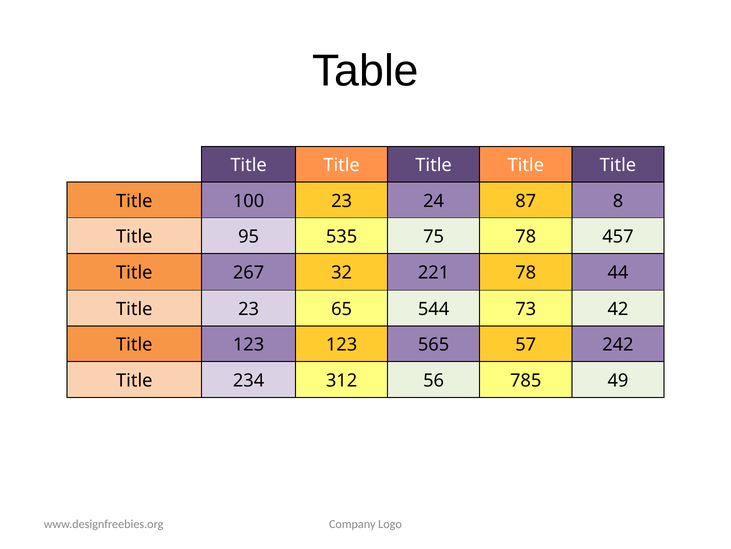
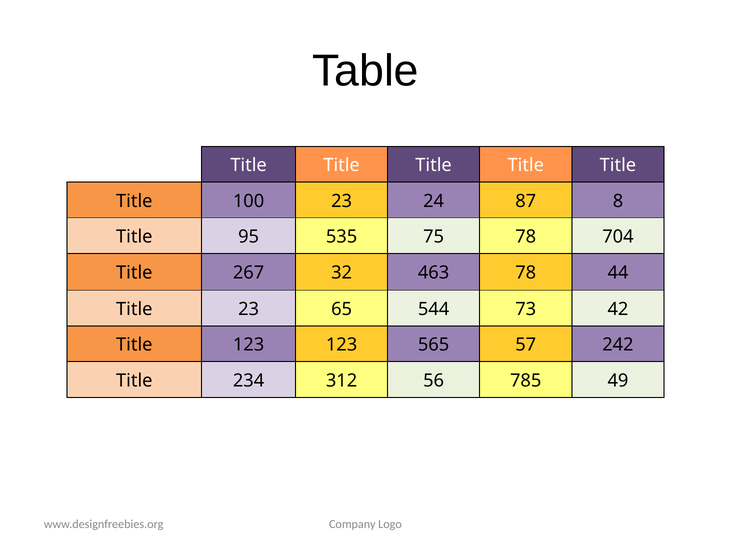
457: 457 -> 704 (618, 236)
221: 221 -> 463 (434, 273)
